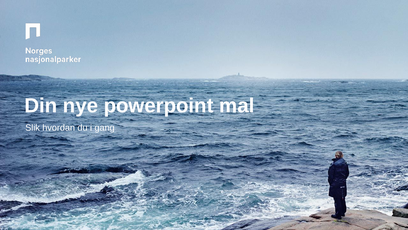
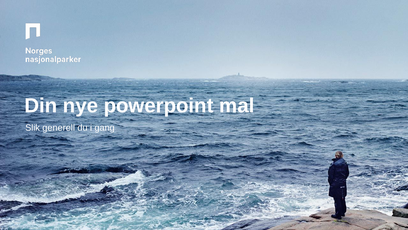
hvordan: hvordan -> generell (59, 128)
